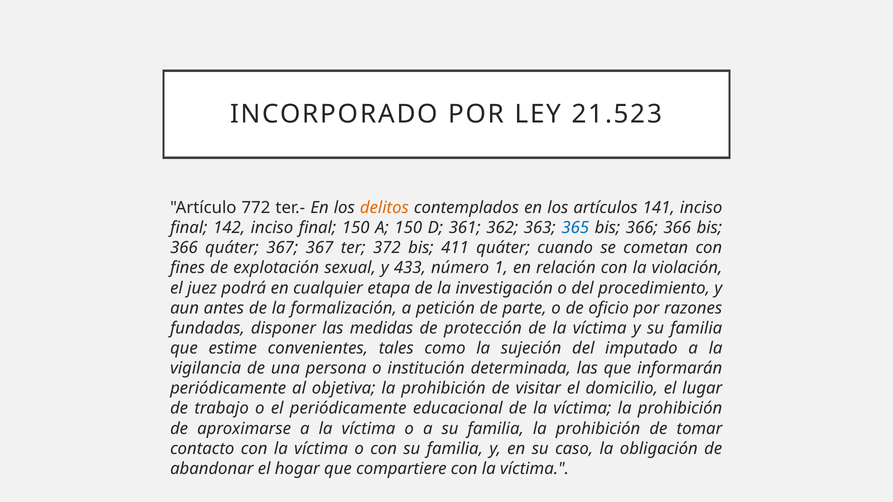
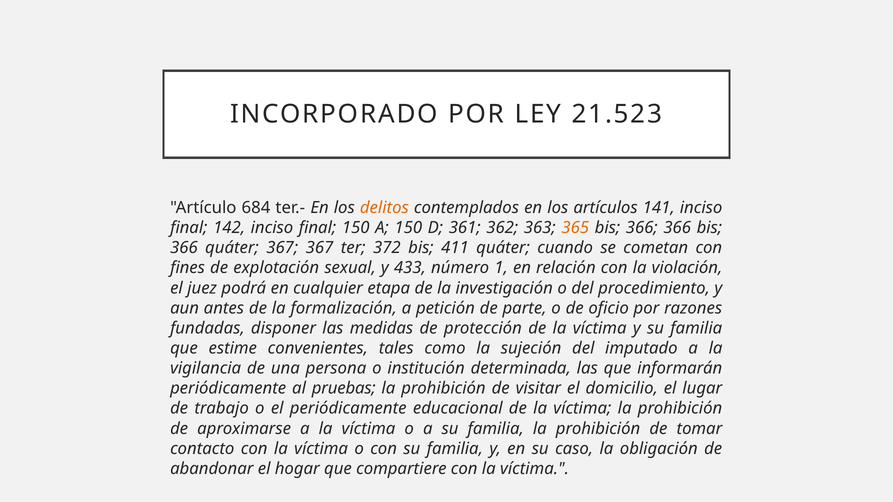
772: 772 -> 684 (256, 208)
365 colour: blue -> orange (575, 228)
objetiva: objetiva -> pruebas (344, 389)
